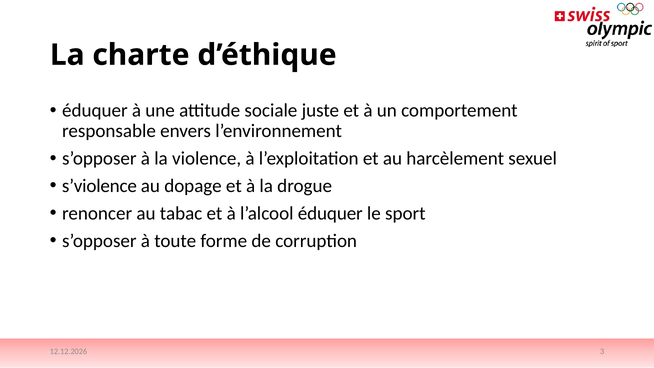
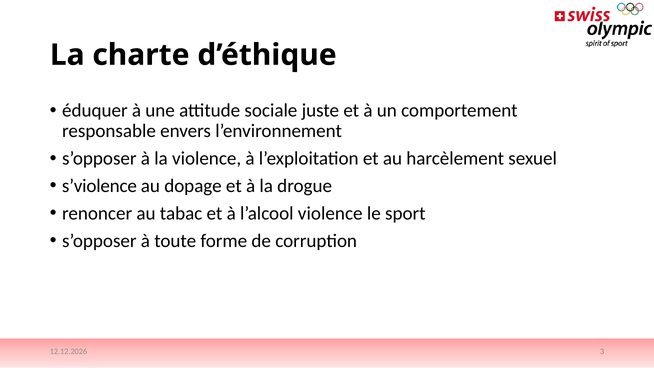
l’alcool éduquer: éduquer -> violence (330, 213)
